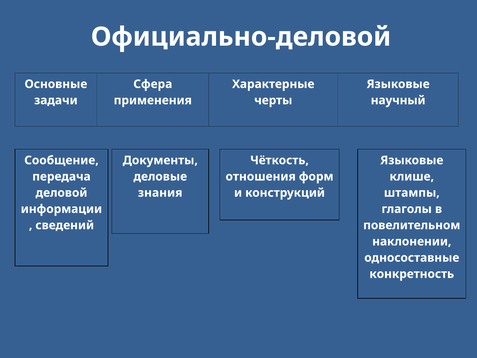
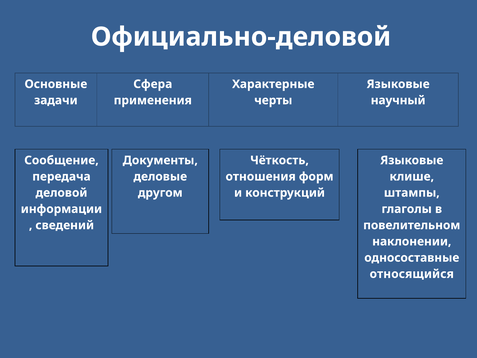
знания: знания -> другом (160, 193)
конкретность: конкретность -> относящийся (412, 274)
